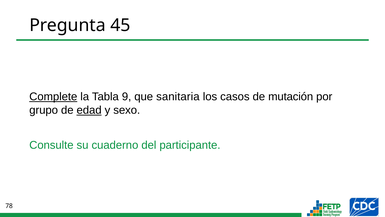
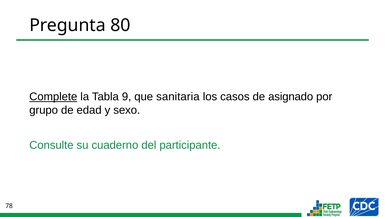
45: 45 -> 80 (120, 25)
mutación: mutación -> asignado (291, 97)
edad underline: present -> none (89, 110)
